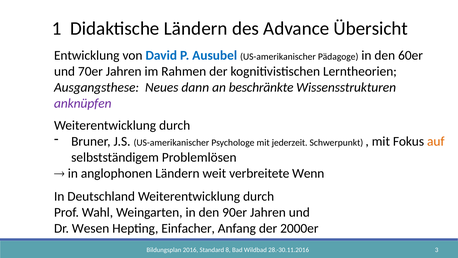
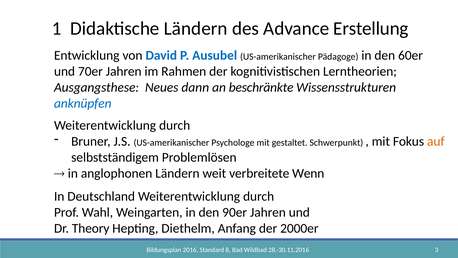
Übersicht: Übersicht -> Erstellung (371, 29)
anknüpfen colour: purple -> blue (83, 103)
jederzeit: jederzeit -> gestaltet (290, 142)
Wesen: Wesen -> Theory (91, 228)
Einfacher: Einfacher -> Diethelm (188, 228)
